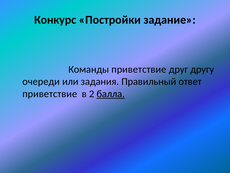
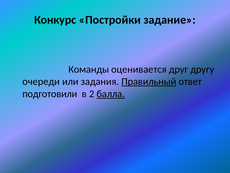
Команды приветствие: приветствие -> оценивается (139, 69)
Правильный underline: none -> present (149, 81)
приветствие: приветствие -> подготовили (50, 94)
